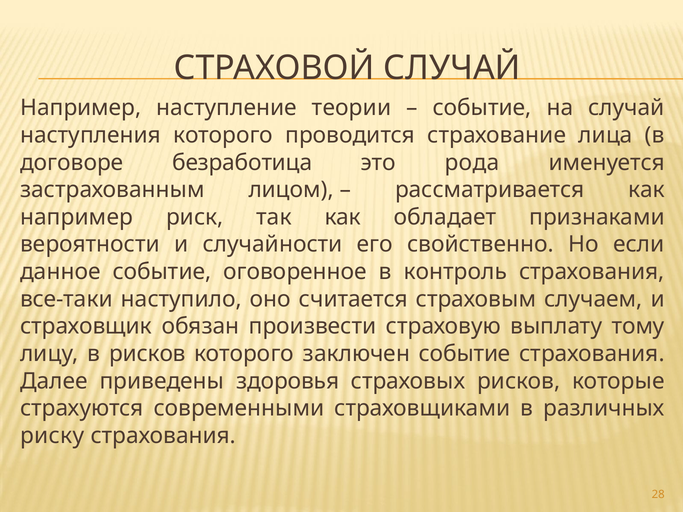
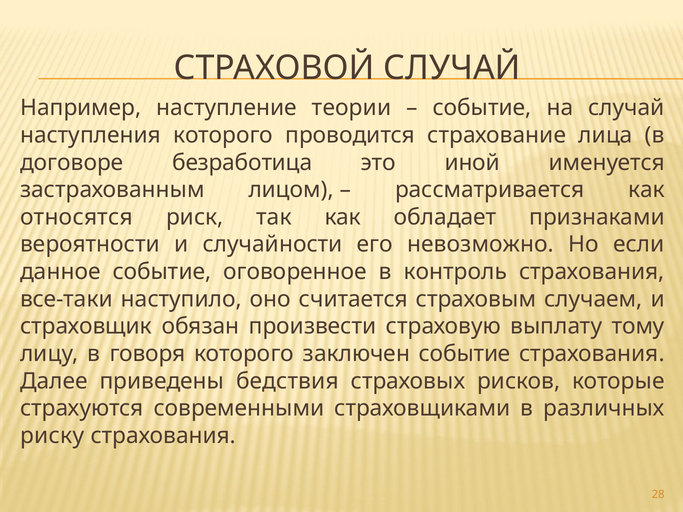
рода: рода -> иной (472, 163)
например: например -> относятся (77, 217)
свойственно: свойственно -> невозможно (480, 245)
в рисков: рисков -> говоря (147, 354)
здоровья: здоровья -> бедствия (287, 381)
